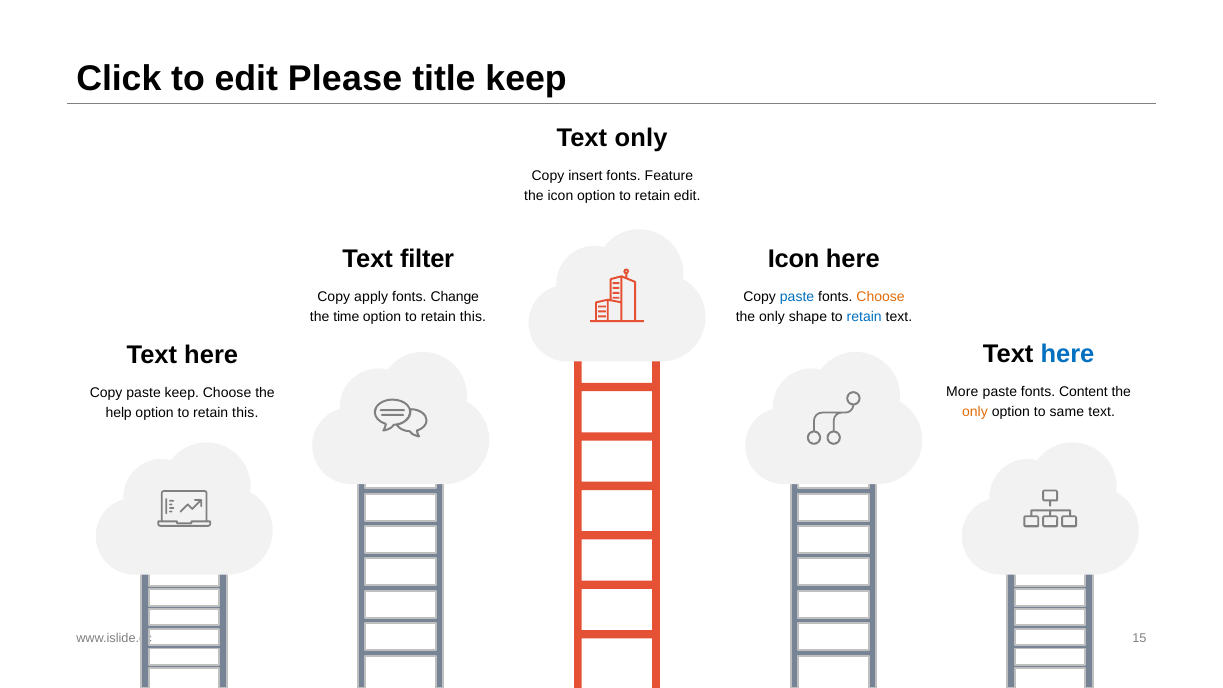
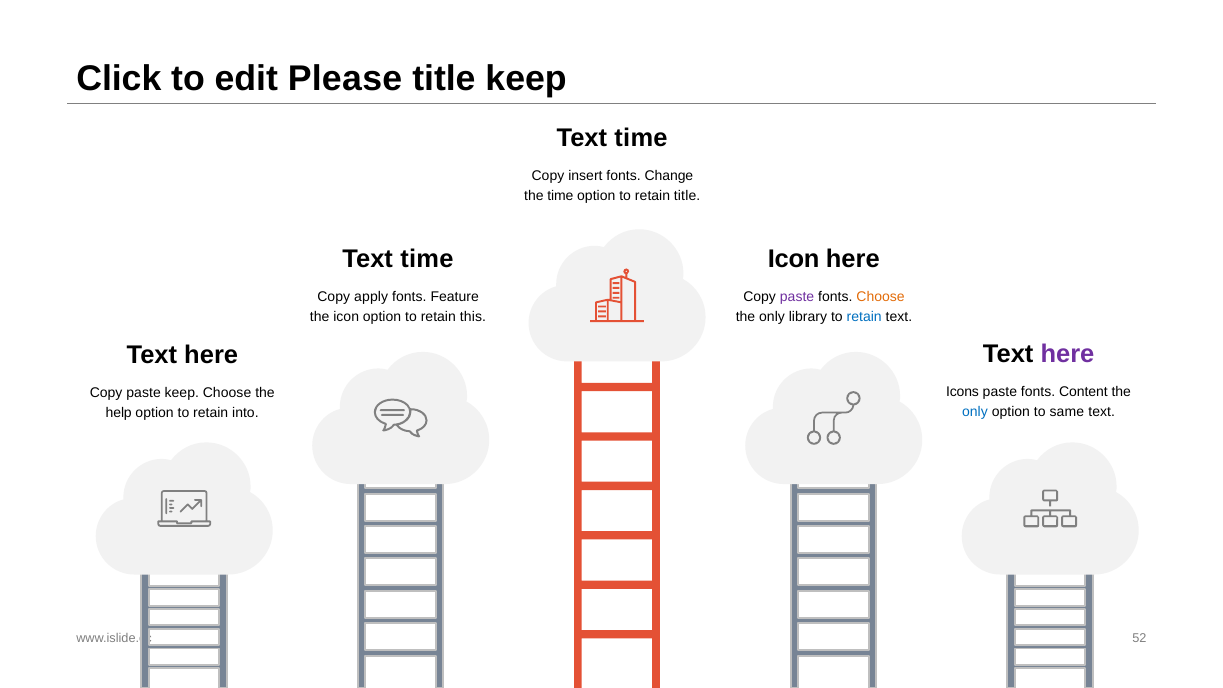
only: only -> time (641, 138)
Feature: Feature -> Change (669, 176)
the icon: icon -> time (561, 196)
retain edit: edit -> title (687, 196)
filter: filter -> time (427, 259)
Change: Change -> Feature (455, 297)
paste colour: blue -> purple (797, 297)
the time: time -> icon (346, 317)
shape: shape -> library (808, 317)
here colour: blue -> purple (1067, 354)
More: More -> Icons (962, 392)
only colour: orange -> blue (975, 412)
this: this -> into (245, 413)
15: 15 -> 52 (1139, 638)
